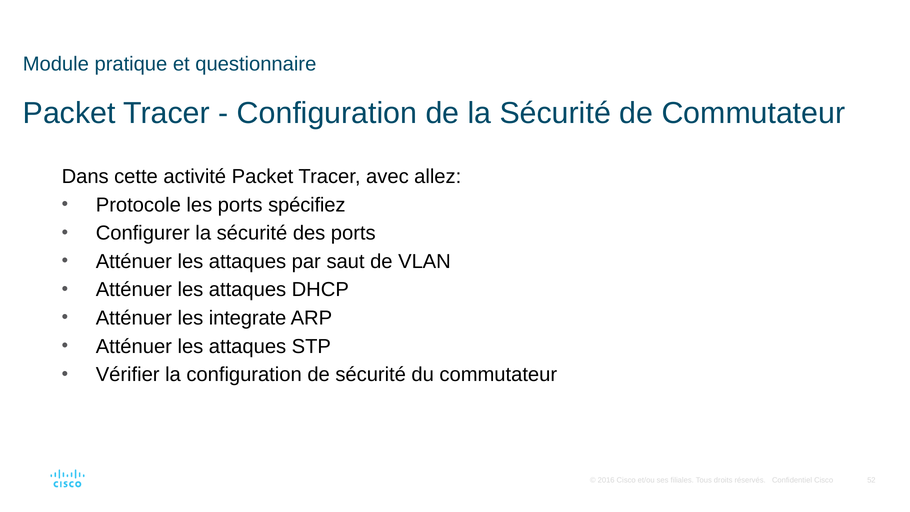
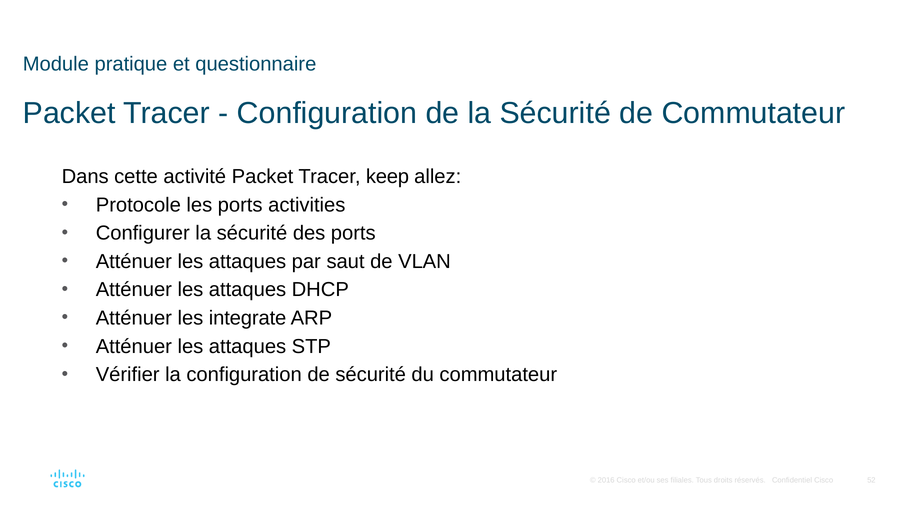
avec: avec -> keep (387, 177)
spécifiez: spécifiez -> activities (307, 205)
